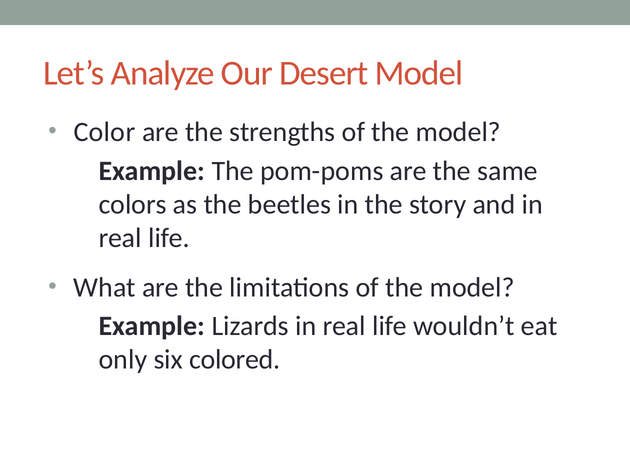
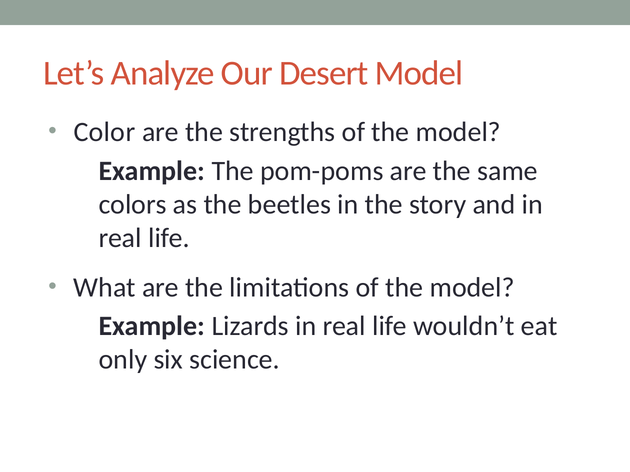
colored: colored -> science (235, 360)
